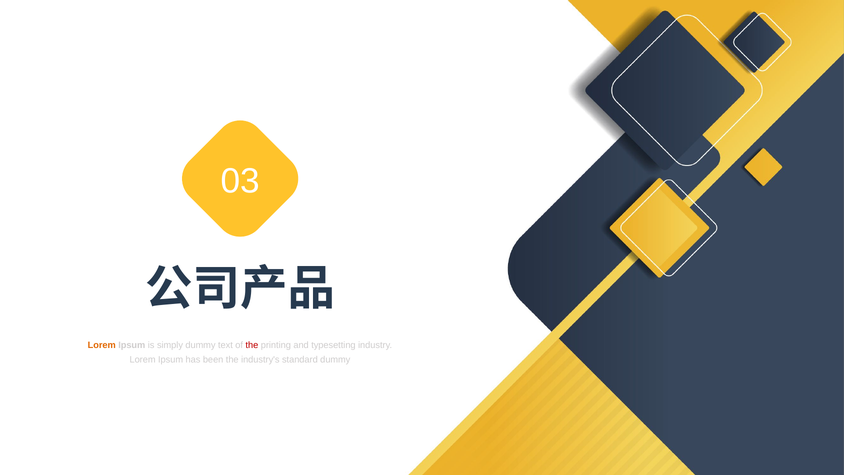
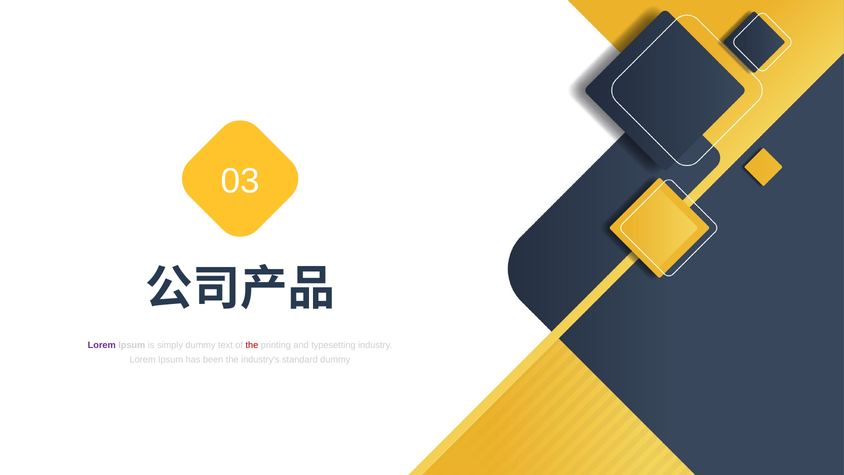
Lorem colour: orange -> purple (102, 345)
